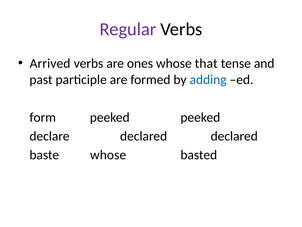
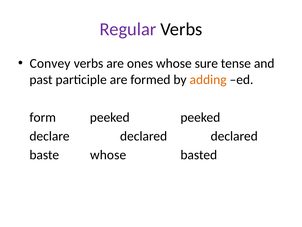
Arrived: Arrived -> Convey (50, 63)
that: that -> sure (206, 63)
adding colour: blue -> orange (208, 79)
